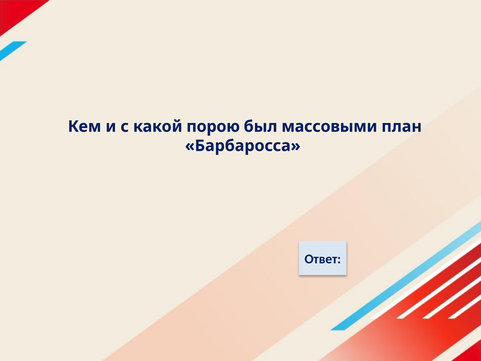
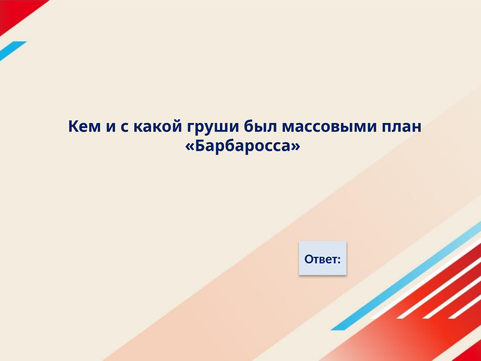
порою: порою -> груши (213, 126)
